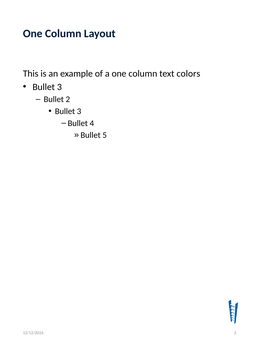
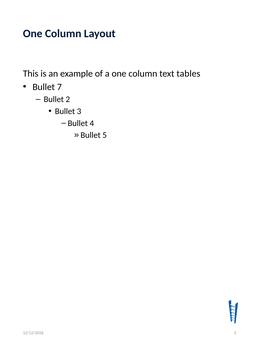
colors: colors -> tables (188, 74)
3: 3 -> 7 (59, 87)
